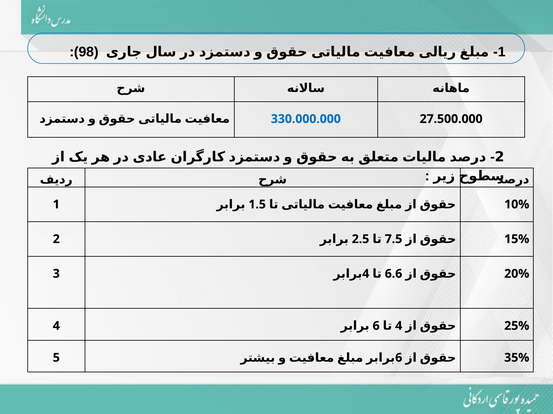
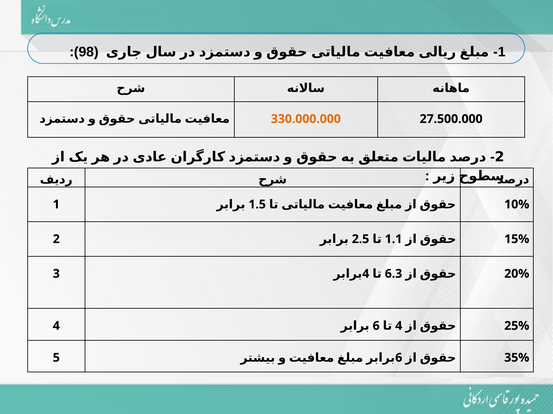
330.000.000 colour: blue -> orange (306, 119)
7.5: 7.5 -> 1.1 (394, 239)
6.6: 6.6 -> 6.3 (394, 274)
